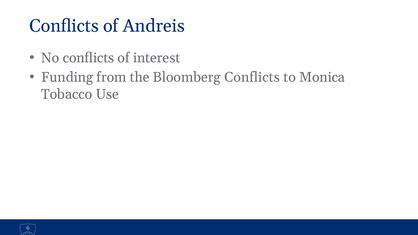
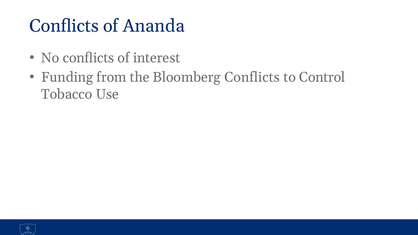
Andreis: Andreis -> Ananda (154, 26)
Monica: Monica -> Control (322, 77)
